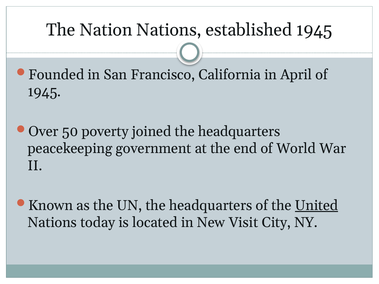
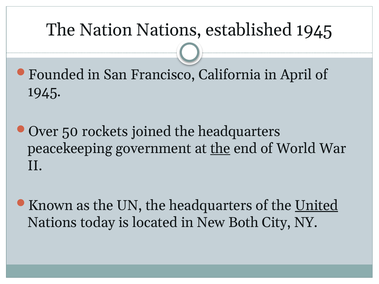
poverty: poverty -> rockets (105, 132)
the underline: none -> present (220, 149)
Visit: Visit -> Both (244, 223)
